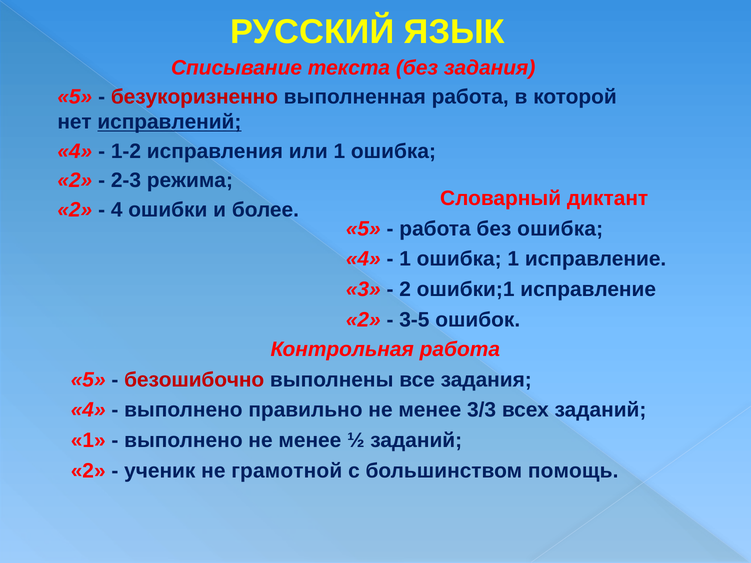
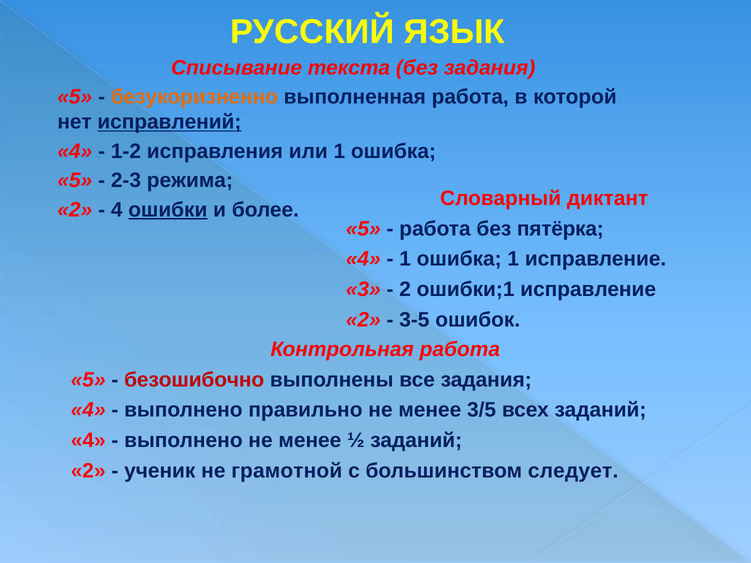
безукоризненно colour: red -> orange (194, 97)
2: 2 -> 5 (75, 181)
ошибки underline: none -> present (168, 210)
без ошибка: ошибка -> пятёрка (560, 229)
3/3: 3/3 -> 3/5 (482, 410)
1: 1 -> 4 (88, 441)
помощь: помощь -> следует (573, 471)
